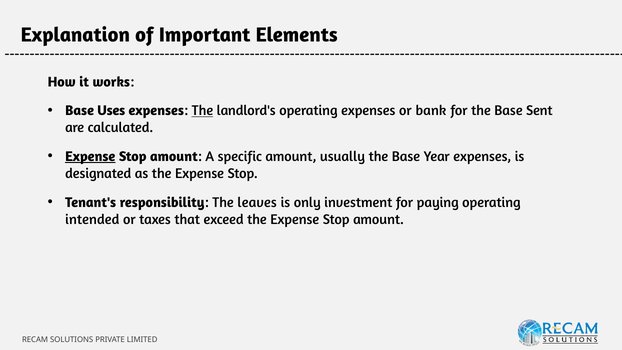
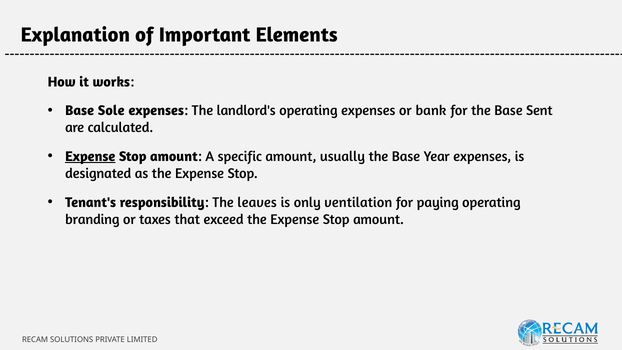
Uses: Uses -> Sole (111, 111)
The underline: present -> none (202, 111)
investment: investment -> ventilation (358, 202)
intended: intended -> branding (92, 219)
